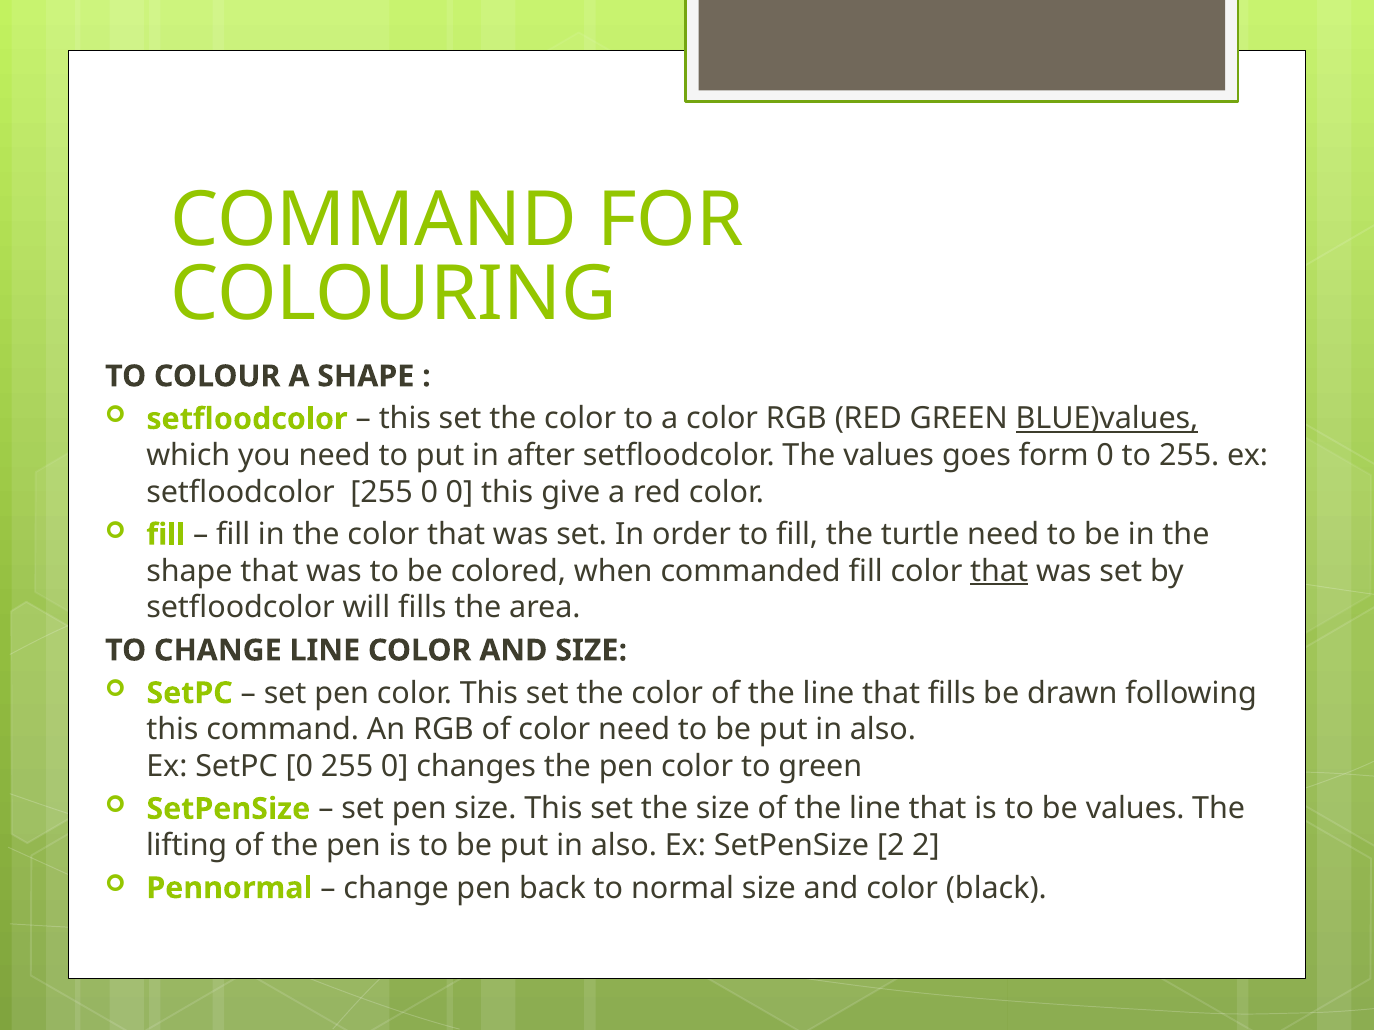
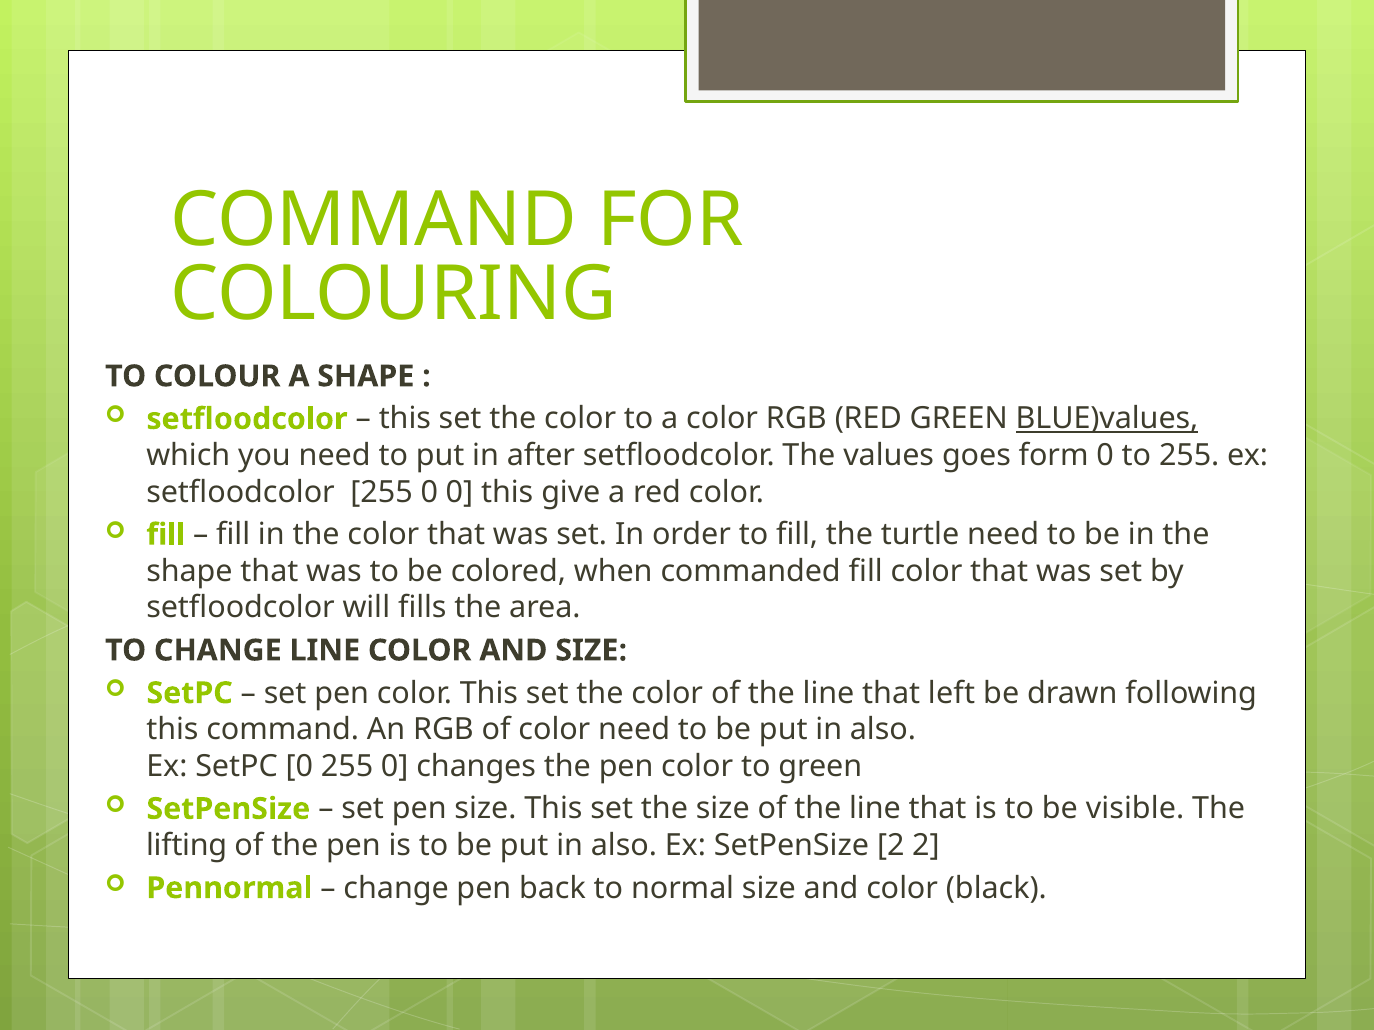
that underline: present -> none (999, 572)
that fills: fills -> left (952, 693)
be values: values -> visible (1135, 809)
